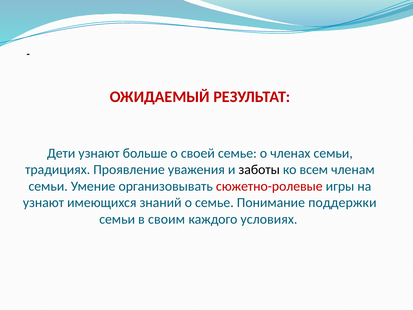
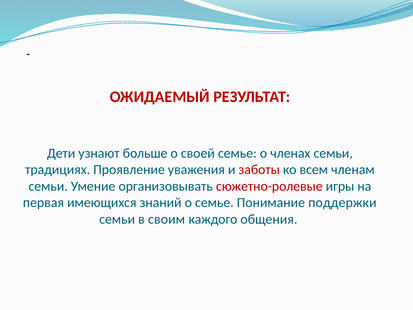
заботы colour: black -> red (259, 170)
узнают: узнают -> первая (43, 203)
условиях: условиях -> общения (269, 219)
